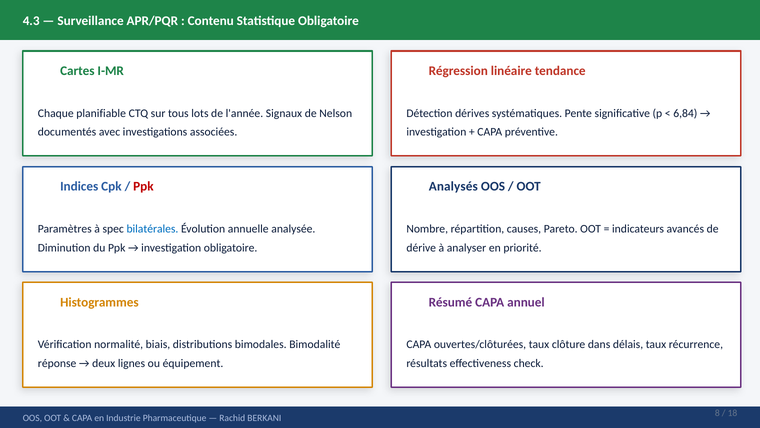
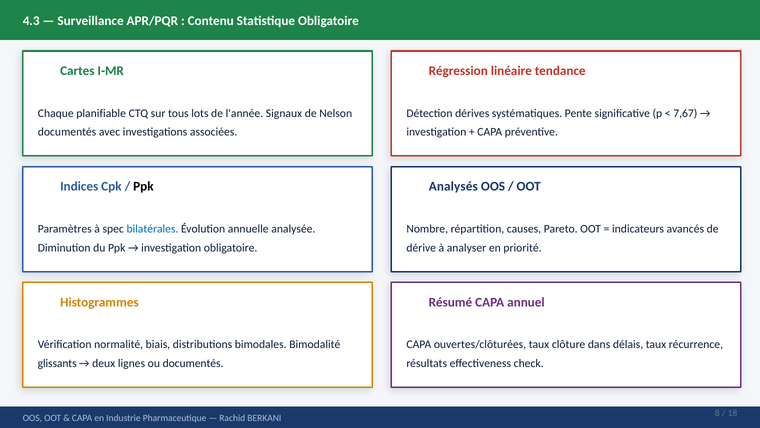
6,84: 6,84 -> 7,67 (685, 113)
Ppk colour: red -> black (143, 186)
réponse: réponse -> glissants (57, 363)
ou équipement: équipement -> documentés (193, 363)
